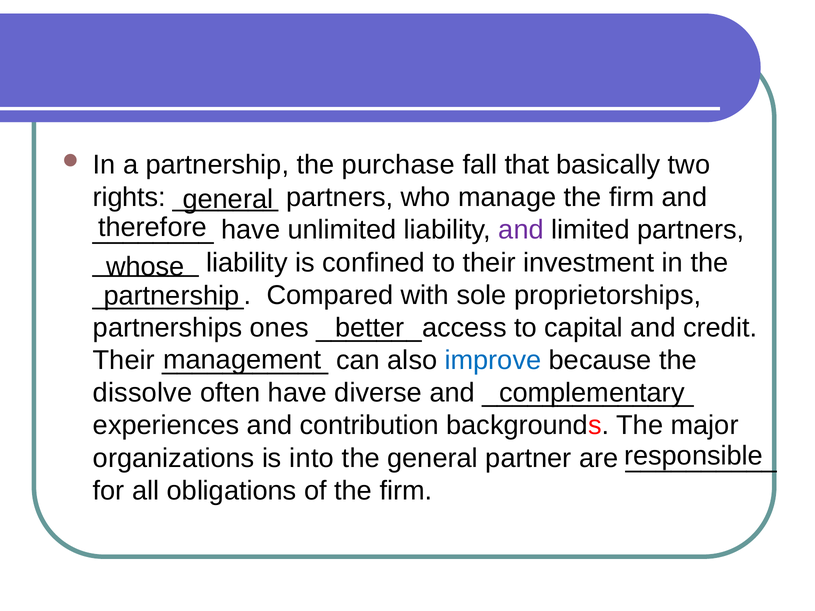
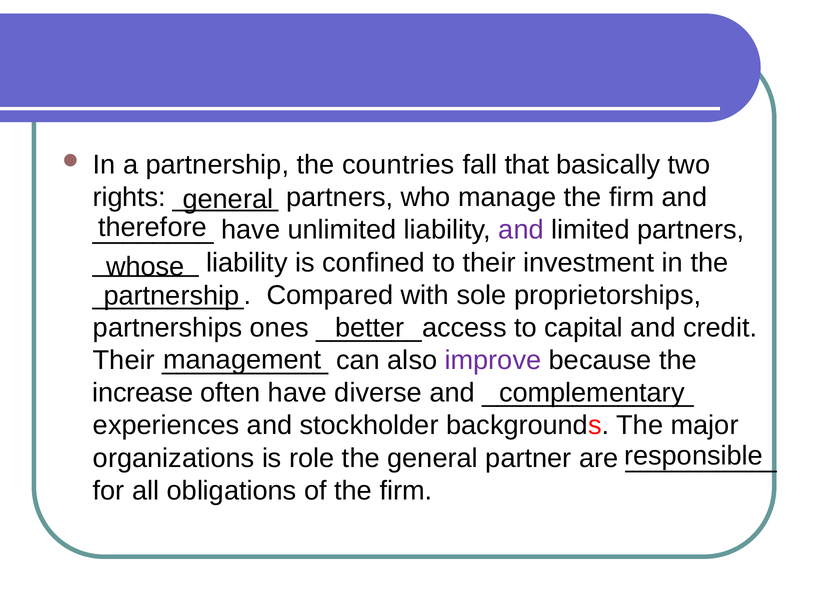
purchase: purchase -> countries (398, 165)
improve colour: blue -> purple (493, 360)
dissolve: dissolve -> increase (143, 393)
contribution: contribution -> stockholder (369, 426)
into: into -> role (312, 458)
